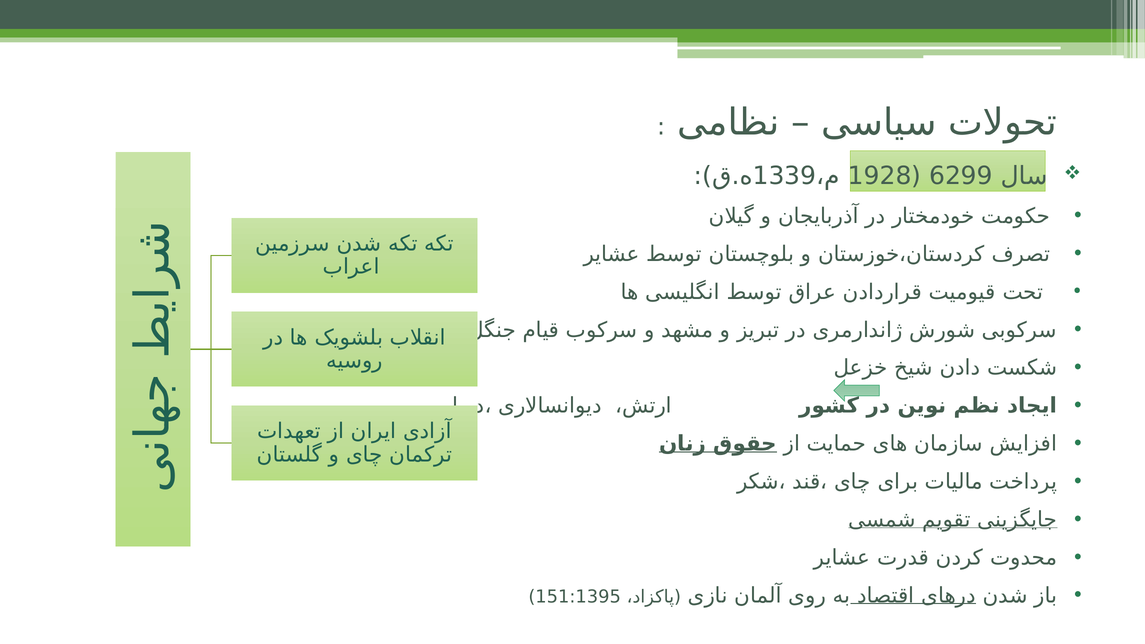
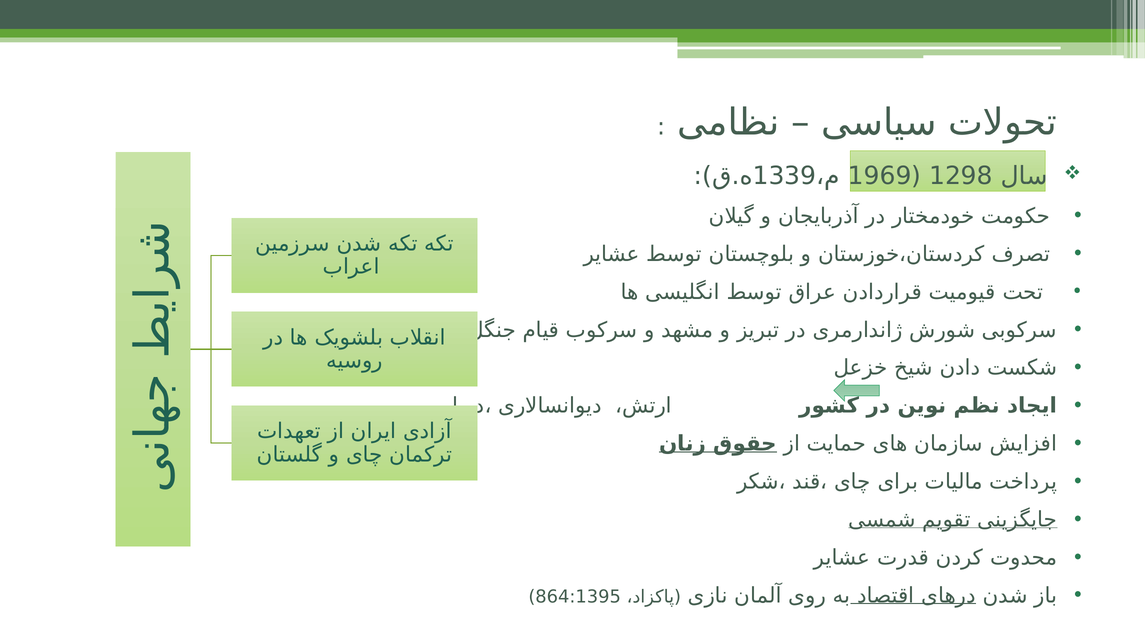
1928: 1928 -> 1969 (880, 176)
6299: 6299 -> 1298 (961, 176)
151:1395: 151:1395 -> 864:1395 (578, 597)
